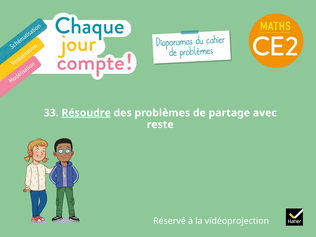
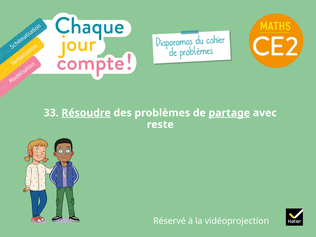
partage underline: none -> present (229, 113)
